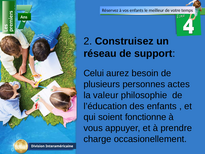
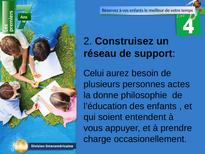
valeur: valeur -> donne (106, 95)
fonctionne: fonctionne -> entendent (146, 117)
